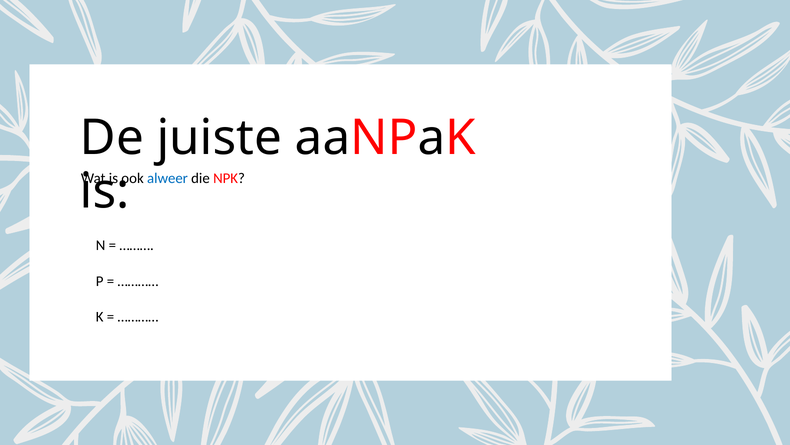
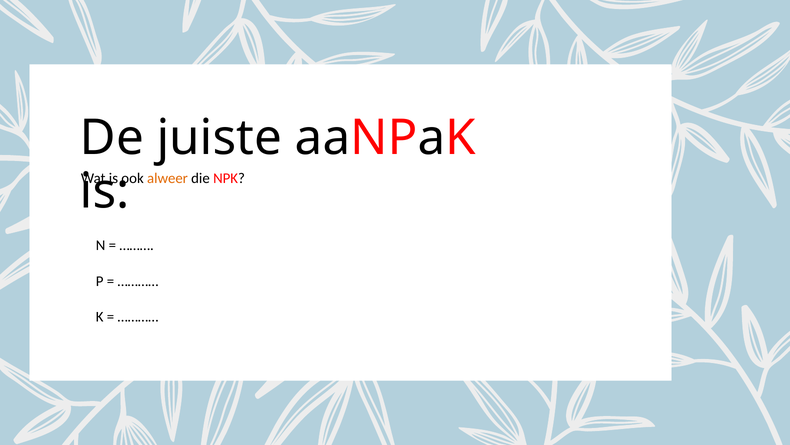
alweer colour: blue -> orange (167, 178)
